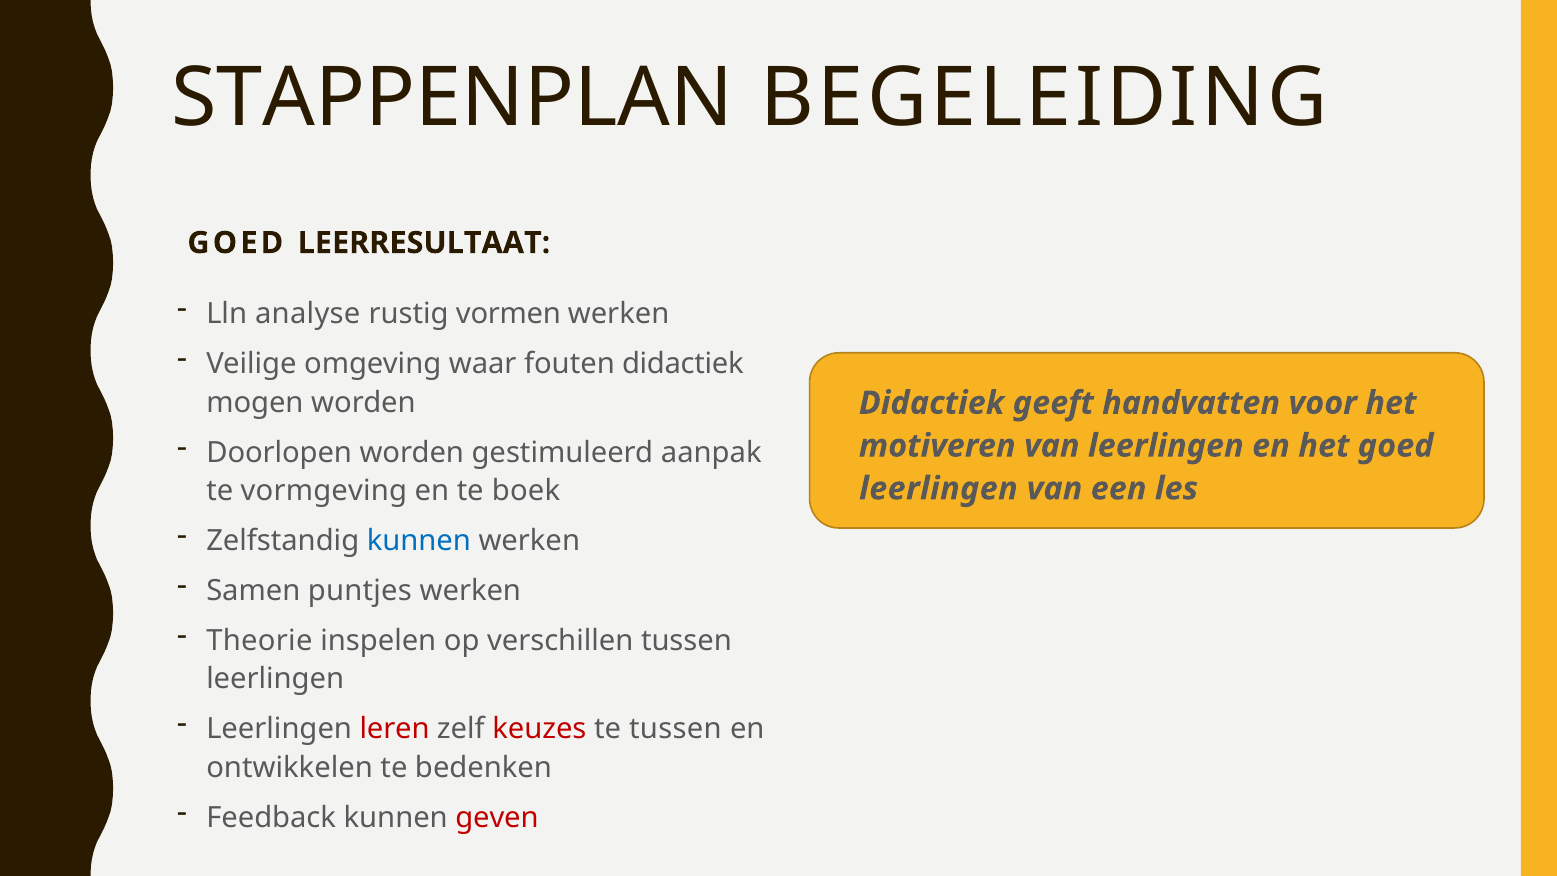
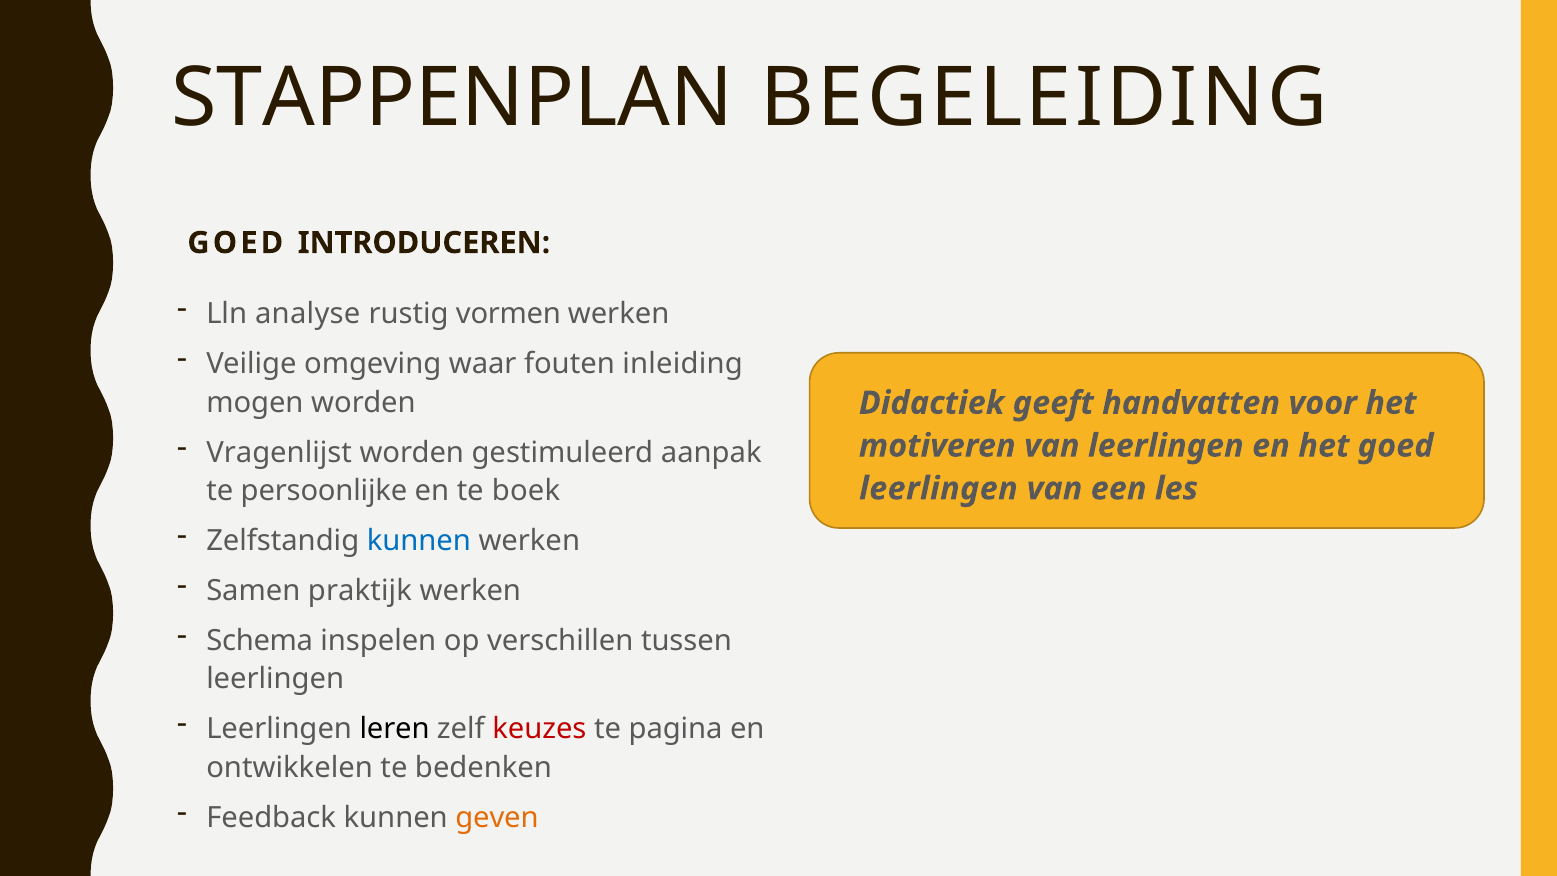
LEERRESULTAAT: LEERRESULTAAT -> INTRODUCEREN (424, 243)
fouten didactiek: didactiek -> inleiding (683, 364)
Doorlopen: Doorlopen -> Vragenlijst (279, 452)
vormgeving: vormgeving -> persoonlijke (324, 491)
puntjes: puntjes -> praktijk (360, 591)
Theorie: Theorie -> Schema (260, 640)
leren colour: red -> black (395, 729)
te tussen: tussen -> pagina (676, 729)
geven colour: red -> orange (497, 817)
